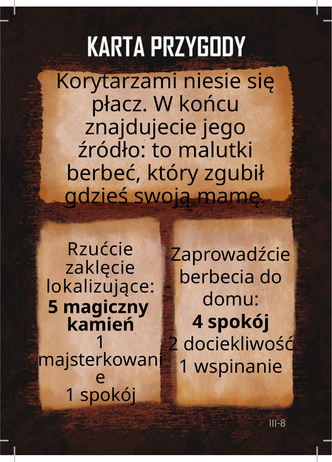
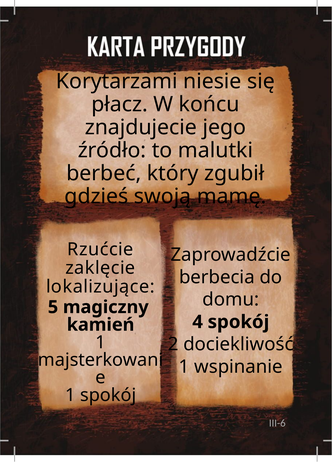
III-8: III-8 -> III-6 (277, 423)
